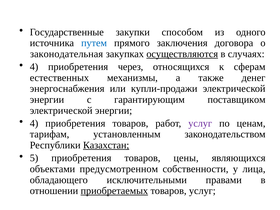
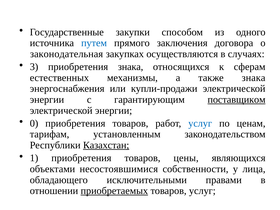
осуществляются underline: present -> none (182, 54)
4: 4 -> 3 (34, 67)
приобретения через: через -> знака (131, 67)
также денег: денег -> знака (254, 78)
поставщиком underline: none -> present (237, 100)
4: 4 -> 0 (34, 123)
услуг colour: purple -> blue (200, 123)
5: 5 -> 1 (34, 158)
предусмотренном: предусмотренном -> несостоявшимися (119, 169)
